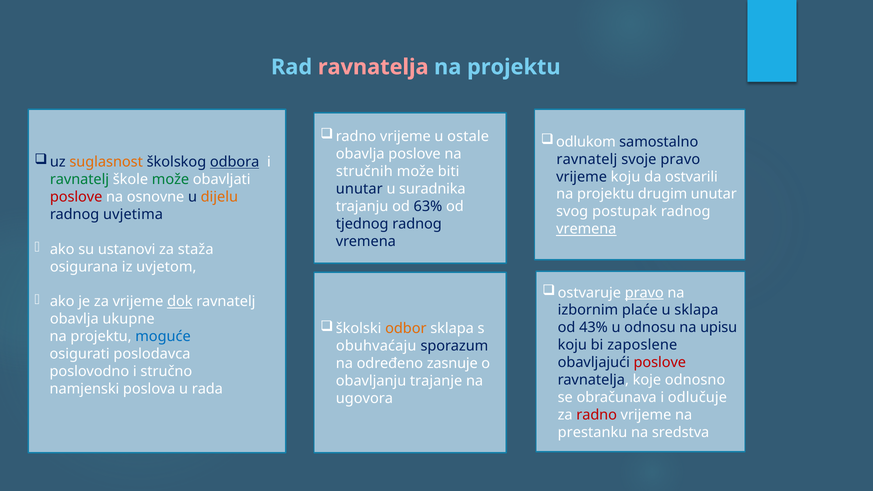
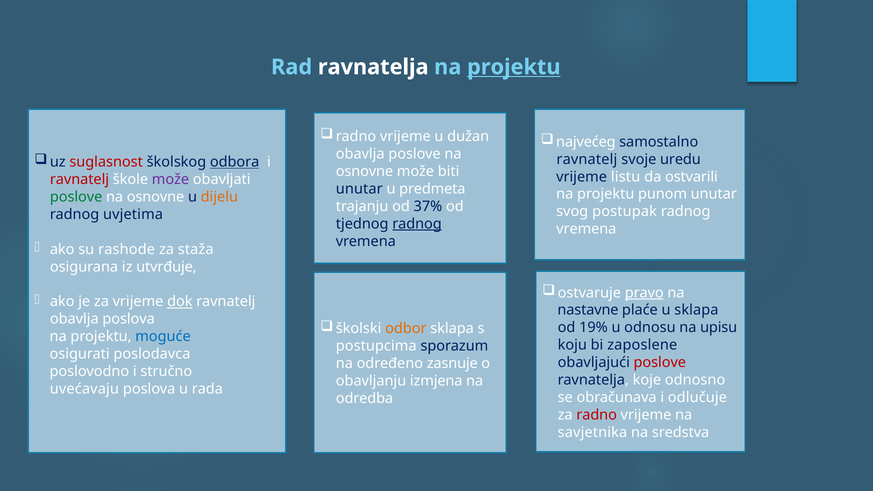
ravnatelja colour: pink -> white (373, 67)
projektu underline: none -> present (514, 67)
ostale: ostale -> dužan (468, 137)
odlukom: odlukom -> najvećeg (586, 142)
suglasnost colour: orange -> red (106, 162)
svoje pravo: pravo -> uredu (680, 159)
stručnih: stručnih -> osnovne (364, 171)
vrijeme koju: koju -> listu (626, 177)
ravnatelj colour: green -> red (79, 179)
može colour: green -> purple (171, 179)
suradnika: suradnika -> predmeta (432, 189)
drugim: drugim -> punom (663, 194)
poslove colour: red -> green (76, 197)
63%: 63% -> 37% (428, 206)
radnog underline: none -> present (417, 224)
vremena underline: present -> none (586, 229)
ustanovi: ustanovi -> rashode (127, 249)
uvjetom: uvjetom -> utvrđuje (166, 267)
izbornim: izbornim -> nastavne (588, 310)
obavlja ukupne: ukupne -> poslova (129, 319)
43%: 43% -> 19% (593, 328)
obuhvaćaju: obuhvaćaju -> postupcima (376, 346)
trajanje: trajanje -> izmjena (436, 381)
namjenski: namjenski -> uvećavaju (84, 389)
ugovora: ugovora -> odredba (364, 399)
prestanku: prestanku -> savjetnika (592, 432)
